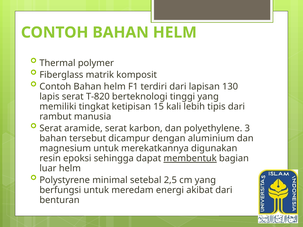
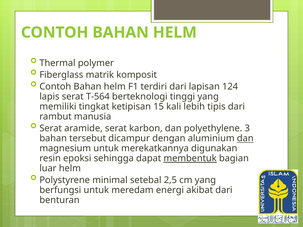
130: 130 -> 124 (230, 87)
T-820: T-820 -> T-564 (98, 97)
dan underline: none -> present (245, 139)
